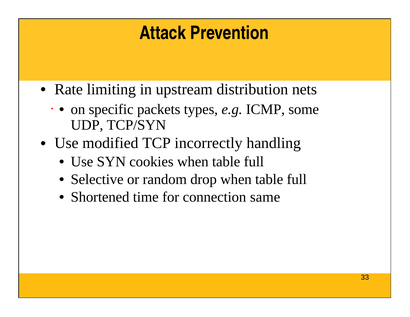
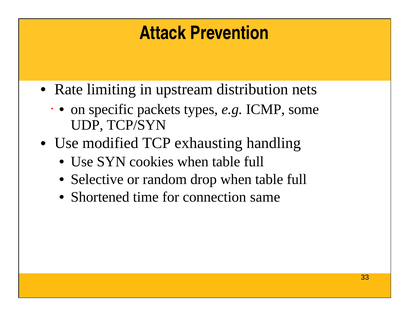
incorrectly: incorrectly -> exhausting (209, 143)
